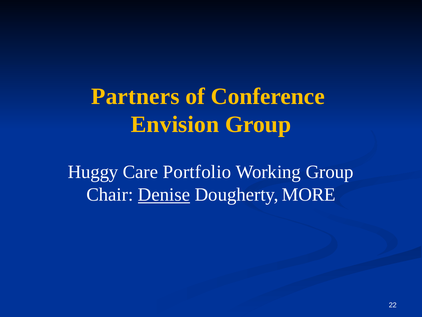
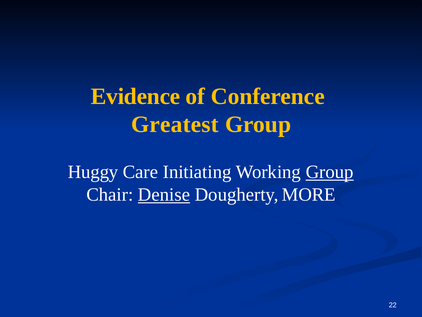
Partners: Partners -> Evidence (136, 96)
Envision: Envision -> Greatest (175, 124)
Portfolio: Portfolio -> Initiating (197, 172)
Group underline: none -> present (330, 172)
